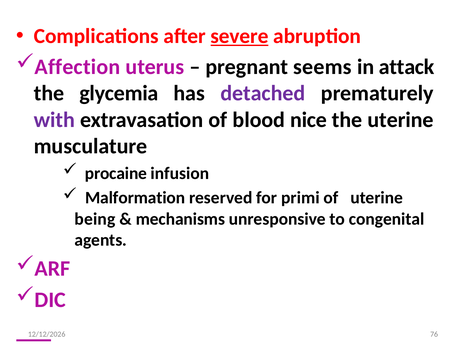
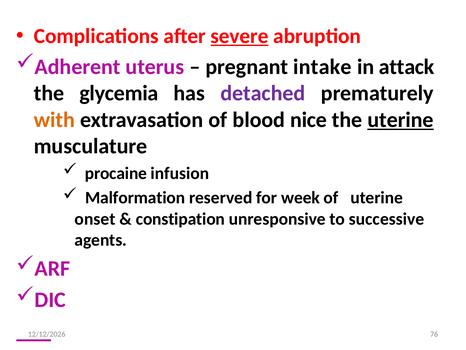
Affection: Affection -> Adherent (78, 67)
seems: seems -> intake (322, 67)
with colour: purple -> orange (54, 120)
uterine underline: none -> present (401, 120)
primi: primi -> week (300, 198)
being: being -> onset (95, 219)
mechanisms: mechanisms -> constipation (180, 219)
congenital: congenital -> successive (387, 219)
